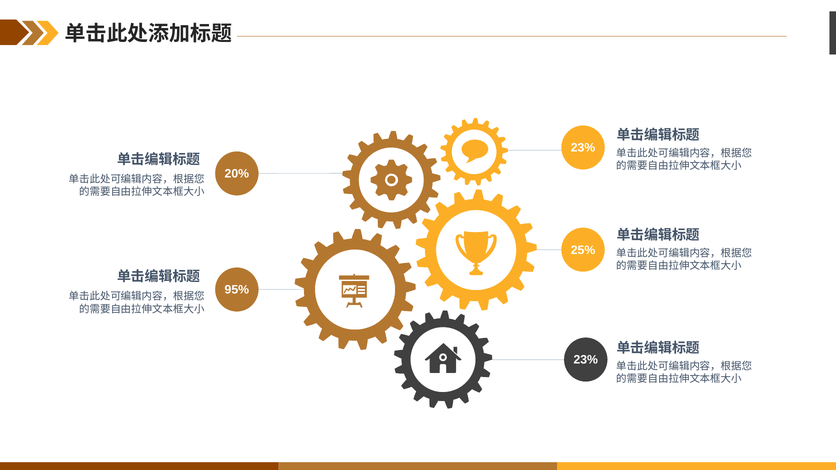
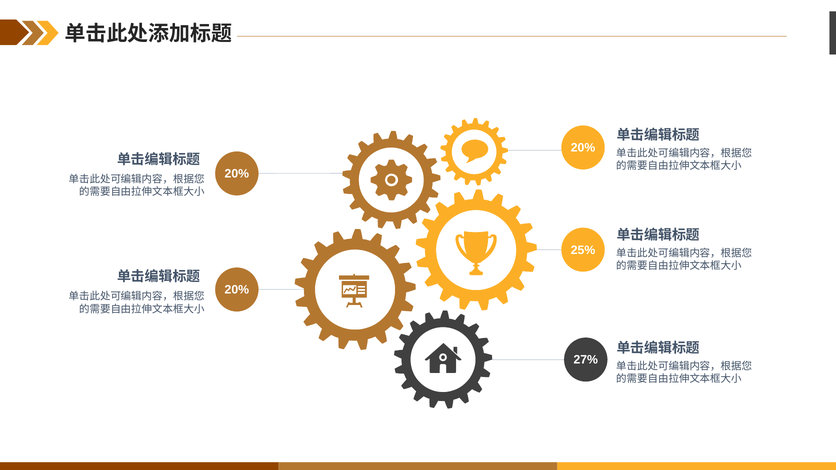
23%: 23% -> 20% (583, 148)
95%: 95% -> 20% (237, 290)
23%: 23% -> 27% (586, 360)
